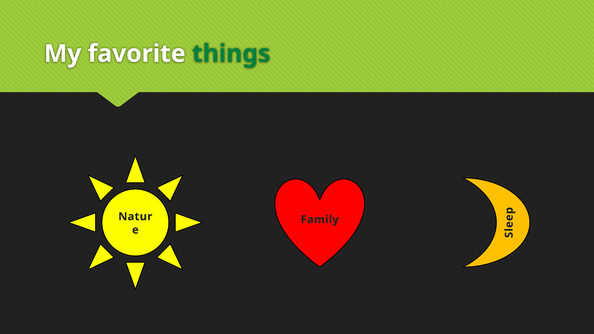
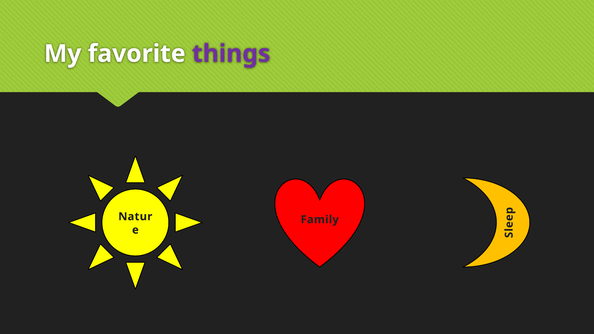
things colour: green -> purple (231, 54)
